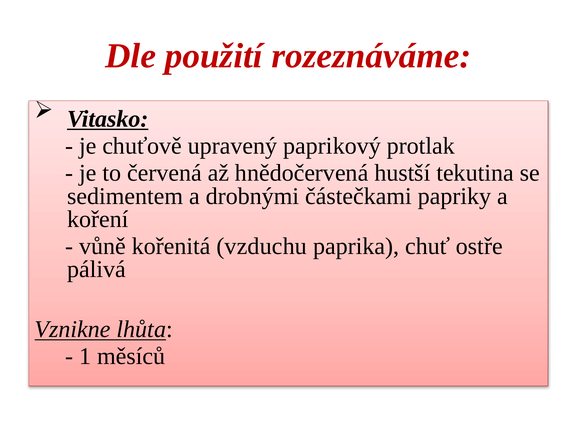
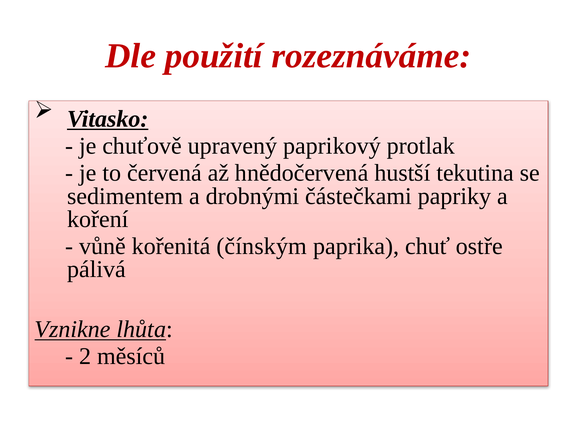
vzduchu: vzduchu -> čínským (262, 247)
1: 1 -> 2 (85, 357)
